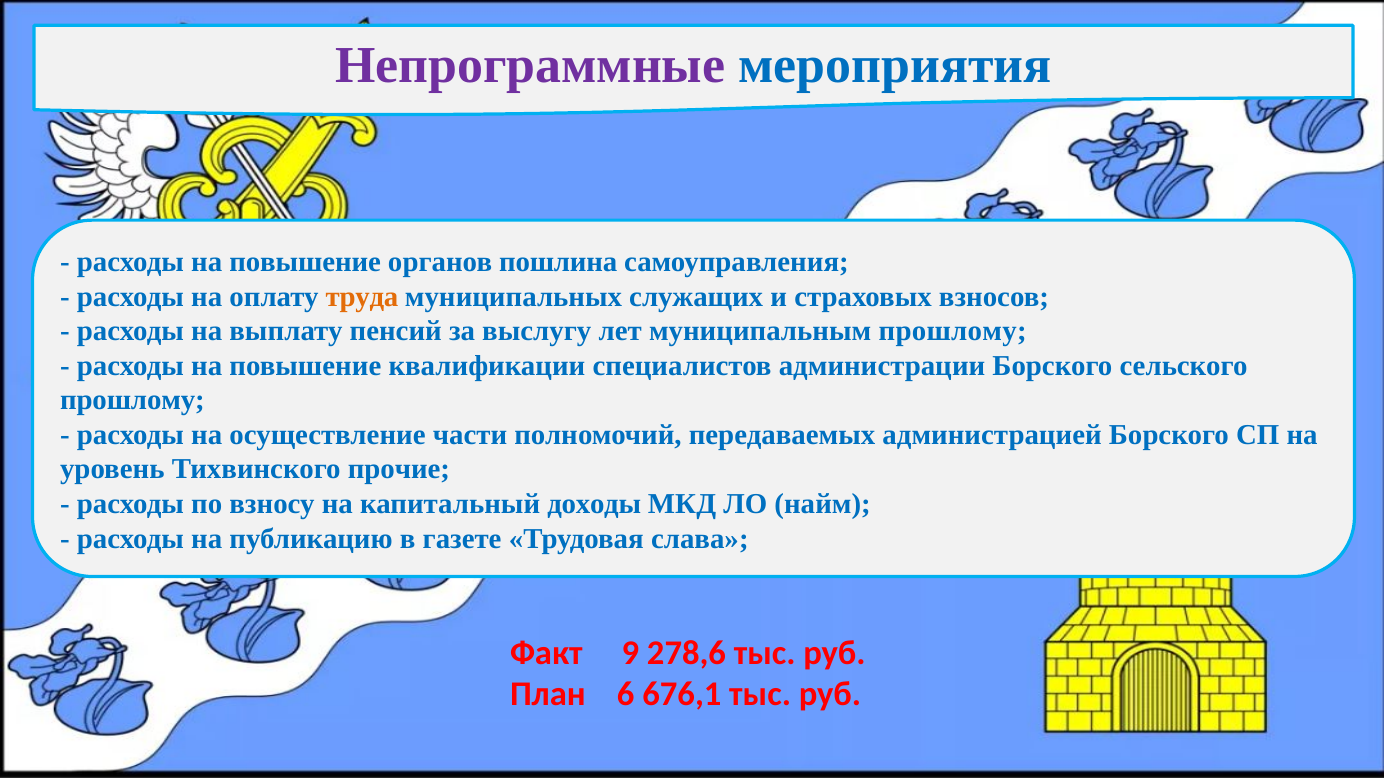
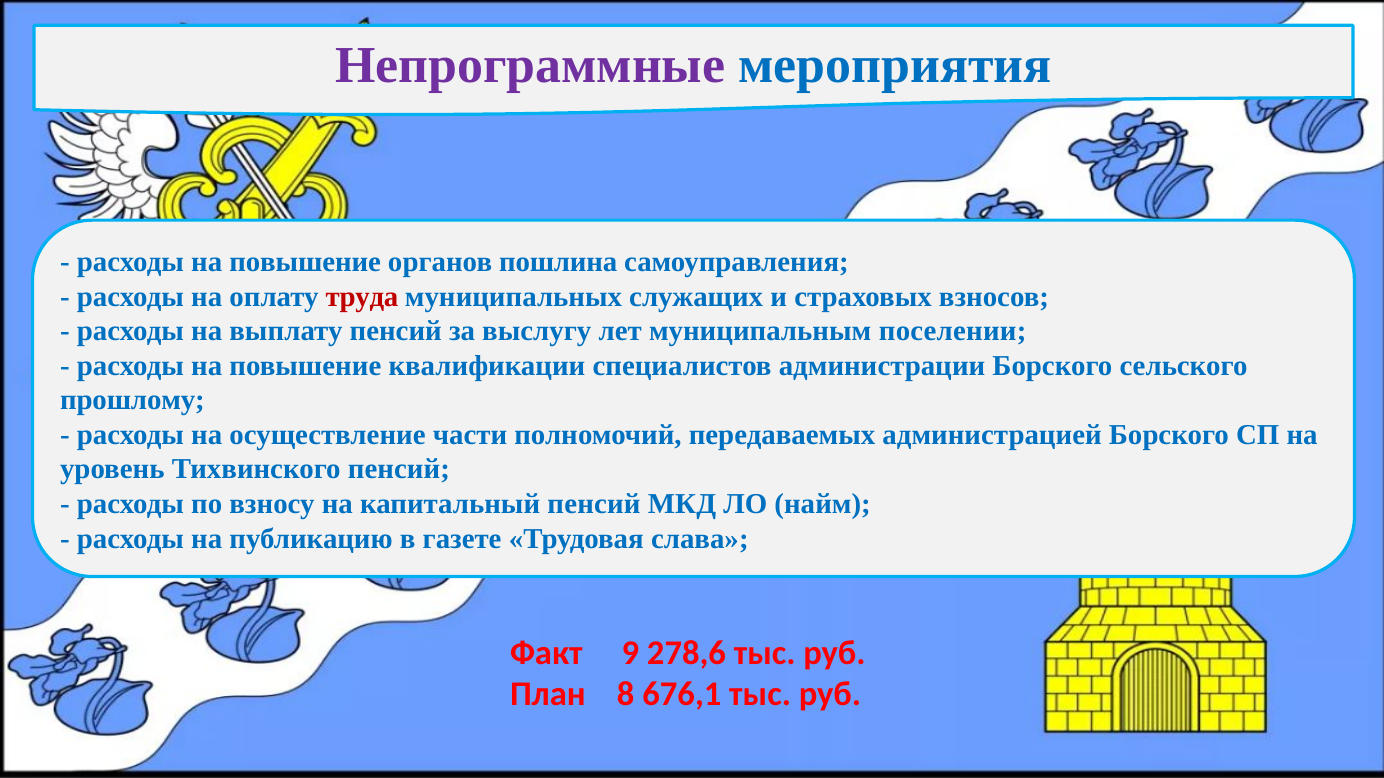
труда colour: orange -> red (362, 297)
муниципальным прошлому: прошлому -> поселении (953, 331)
Тихвинского прочие: прочие -> пенсий (399, 470)
капитальный доходы: доходы -> пенсий (594, 504)
6: 6 -> 8 (626, 695)
